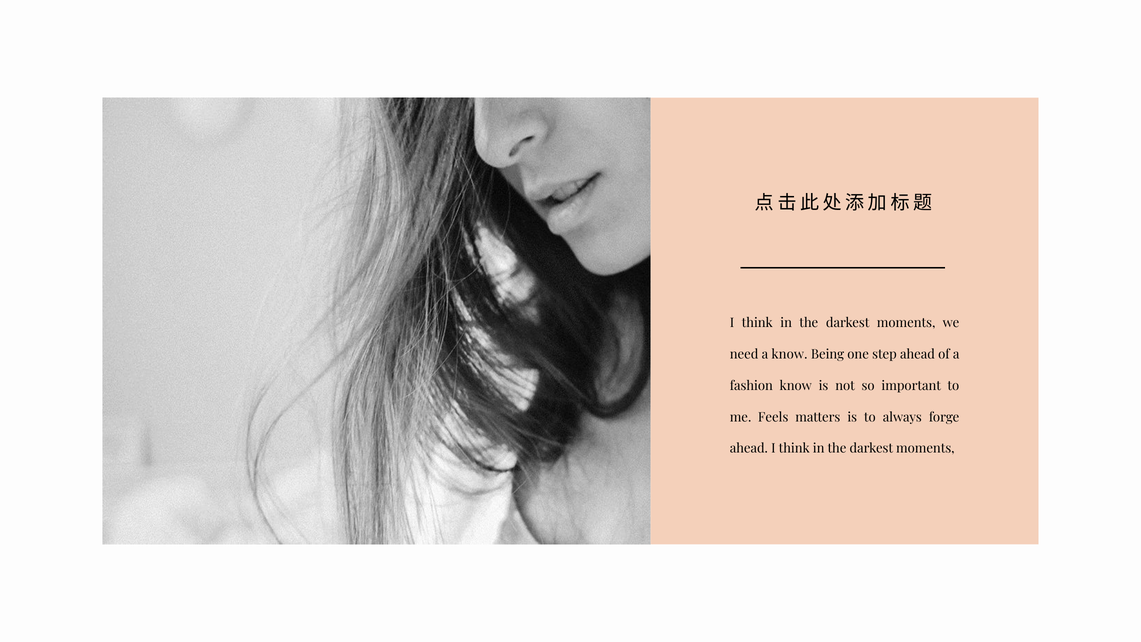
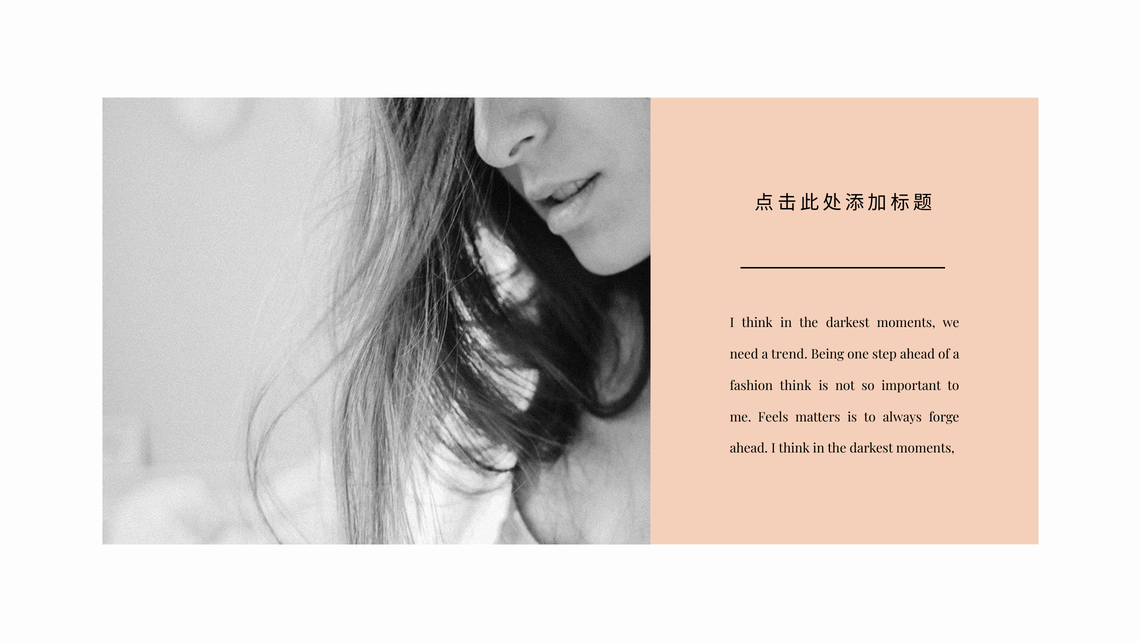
a know: know -> trend (789, 354)
fashion know: know -> think (796, 386)
